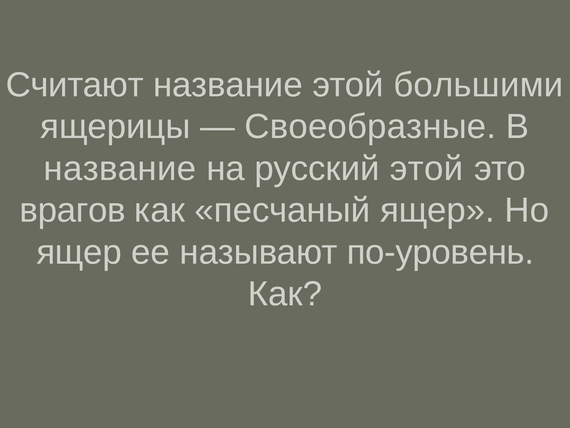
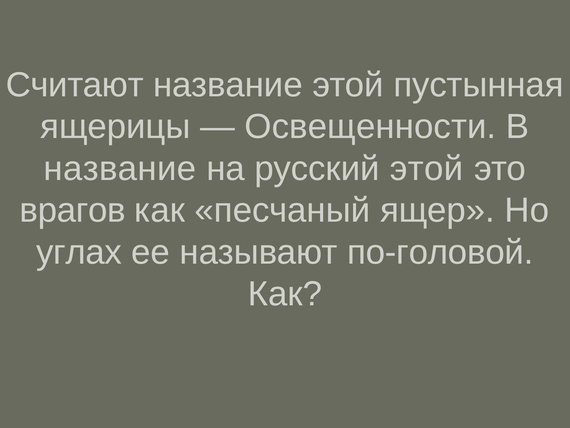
большими: большими -> пустынная (479, 85)
Своеобразные: Своеобразные -> Освещенности (370, 127)
ящер: ящер -> углах (79, 252)
по-уровень: по-уровень -> по-головой (440, 252)
